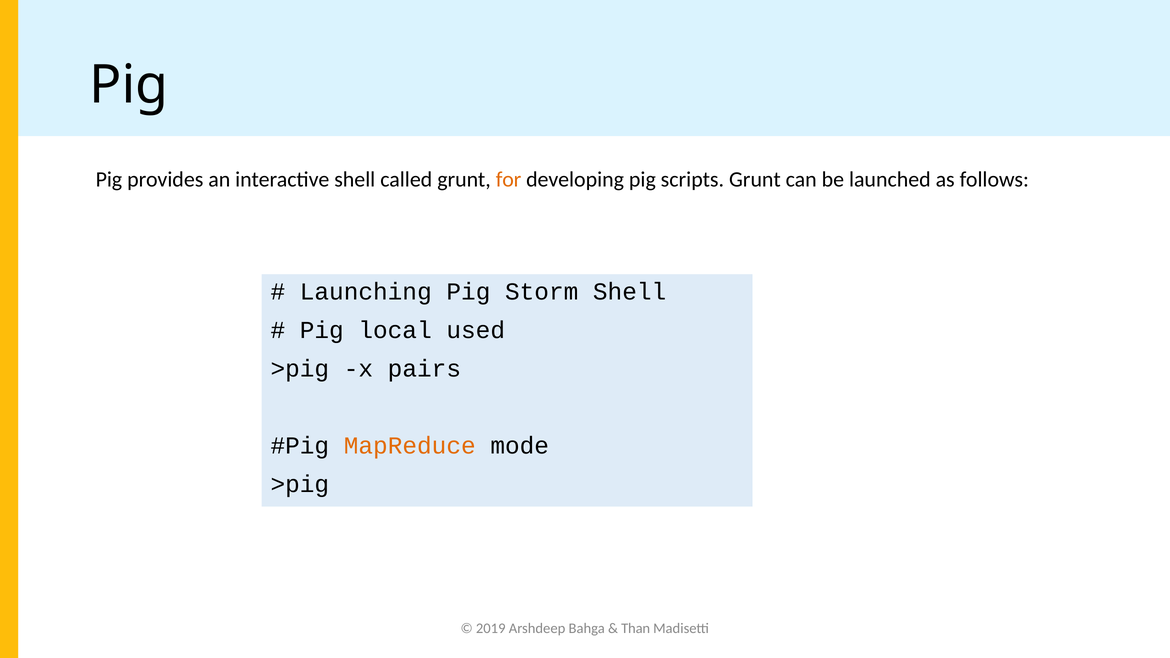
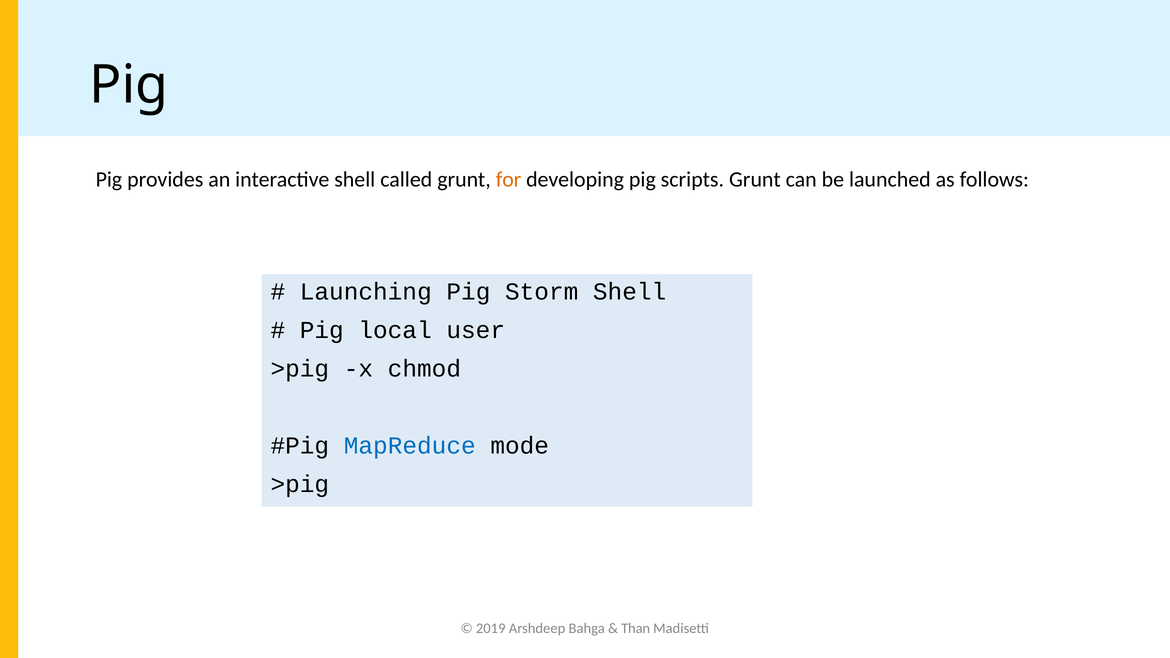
used: used -> user (476, 330)
pairs: pairs -> chmod (424, 369)
MapReduce colour: orange -> blue (410, 446)
